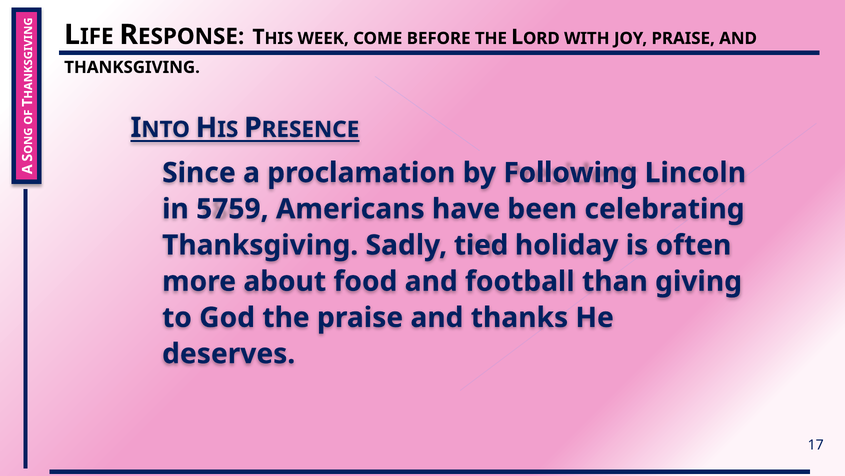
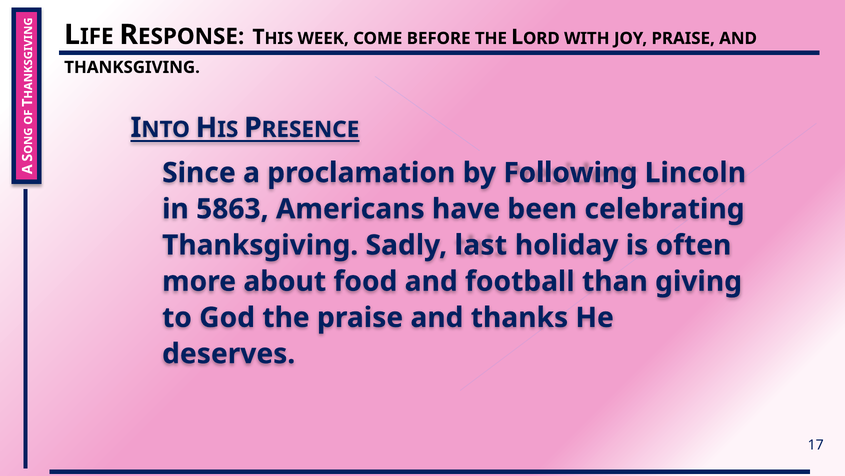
5759: 5759 -> 5863 (232, 209)
tied: tied -> last (481, 245)
